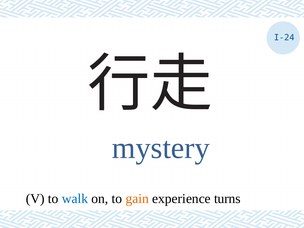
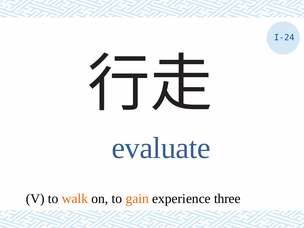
mystery: mystery -> evaluate (161, 148)
walk colour: blue -> orange (75, 199)
turns: turns -> three (227, 199)
